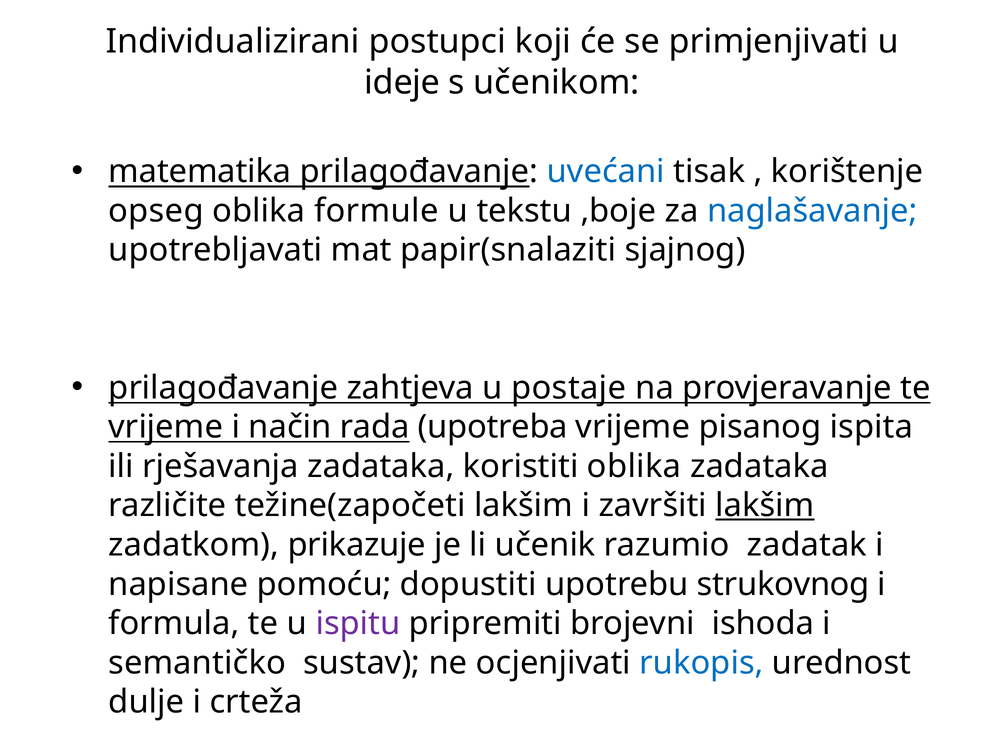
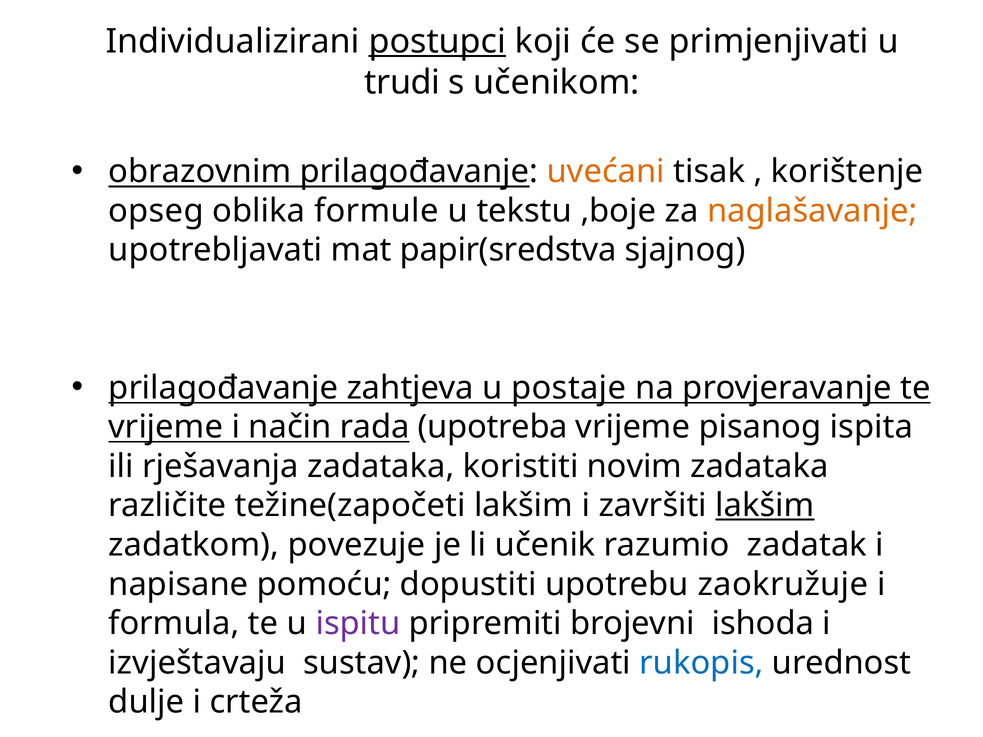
postupci underline: none -> present (437, 41)
ideje: ideje -> trudi (402, 82)
matematika: matematika -> obrazovnim (200, 172)
uvećani colour: blue -> orange (606, 172)
naglašavanje colour: blue -> orange (812, 211)
papir(snalaziti: papir(snalaziti -> papir(sredstva (508, 250)
koristiti oblika: oblika -> novim (634, 466)
prikazuje: prikazuje -> povezuje (357, 545)
strukovnog: strukovnog -> zaokružuje (783, 584)
semantičko: semantičko -> izvještavaju (197, 663)
